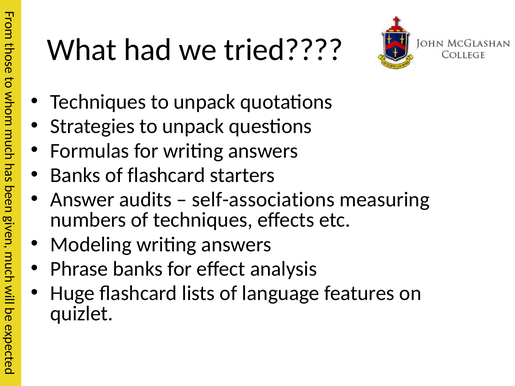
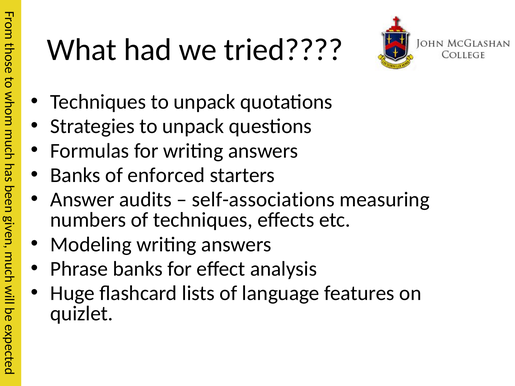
of flashcard: flashcard -> enforced (166, 175)
